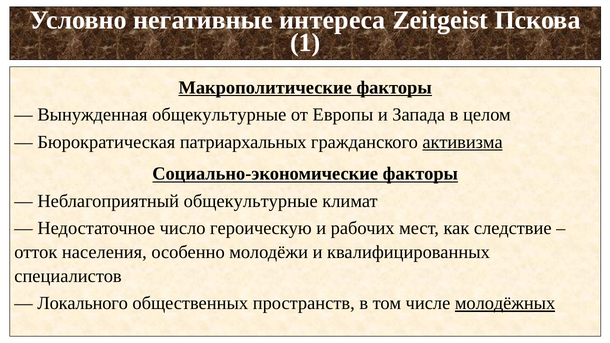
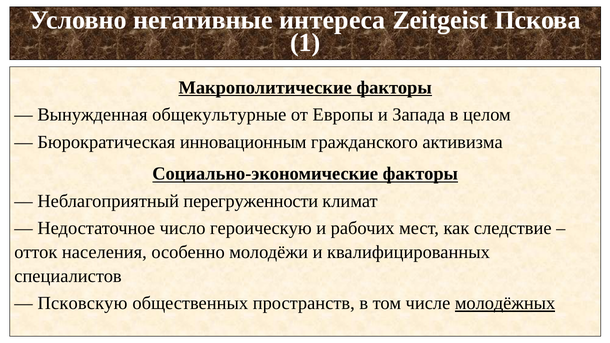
патриархальных: патриархальных -> инновационным (243, 142)
активизма underline: present -> none (463, 142)
Неблагоприятный общекультурные: общекультурные -> перегруженности (251, 201)
Локального: Локального -> Псковскую (82, 303)
